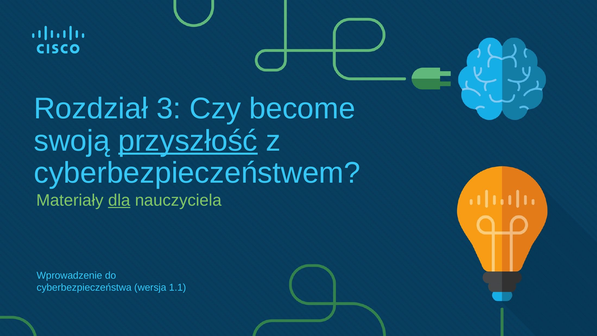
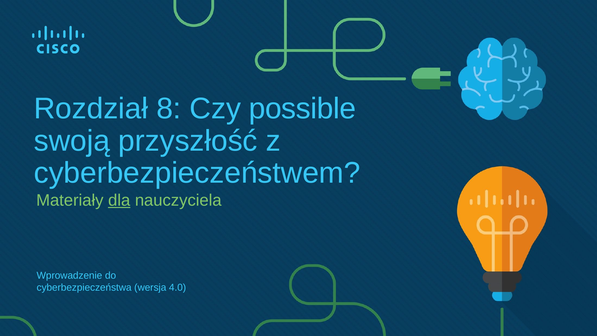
3: 3 -> 8 (169, 108)
become: become -> possible (302, 108)
przyszłość underline: present -> none (188, 141)
1.1: 1.1 -> 4.0 (178, 287)
